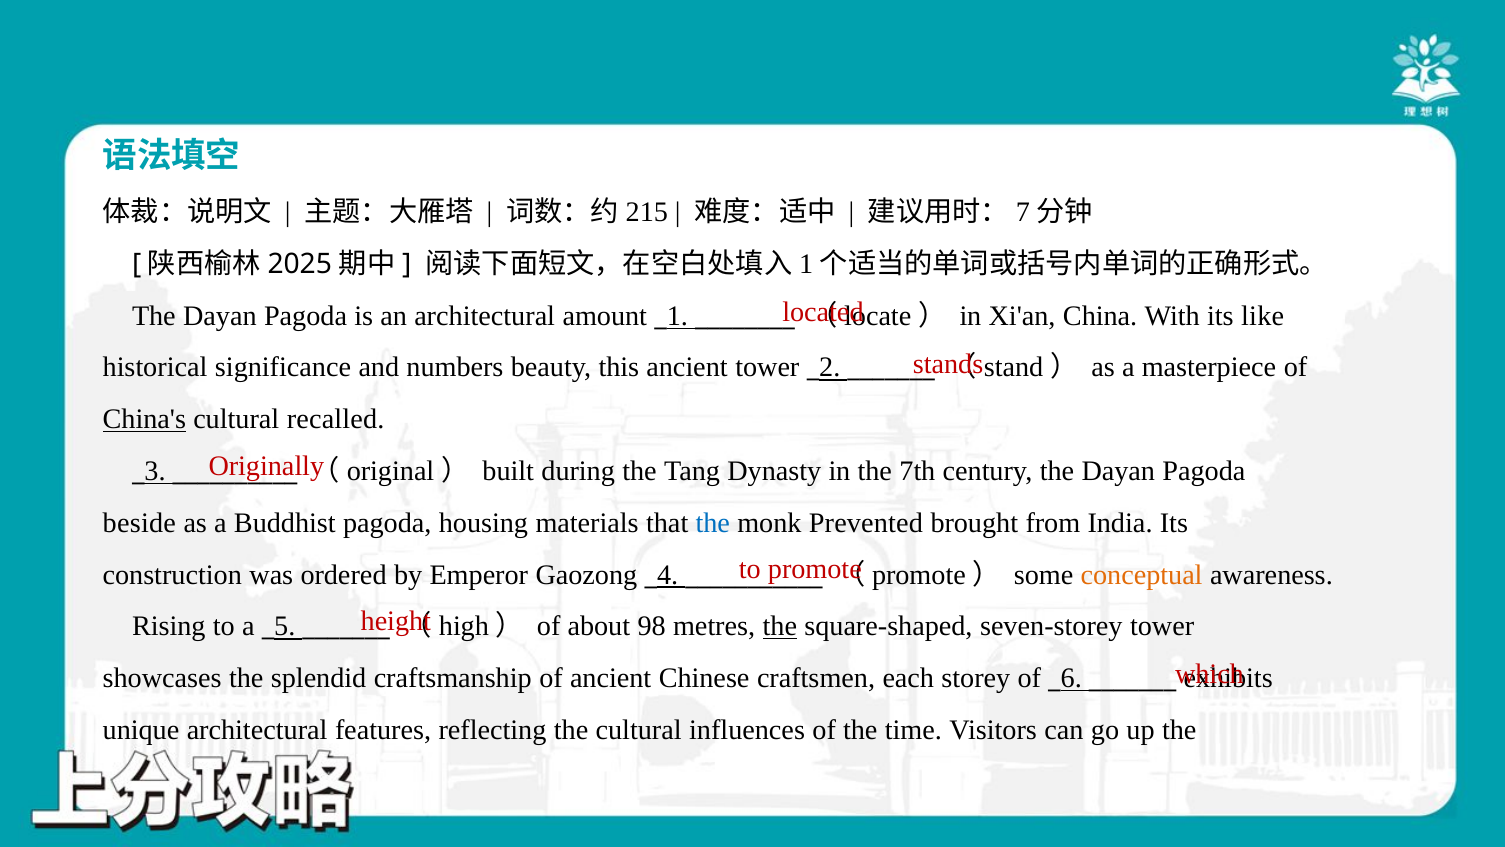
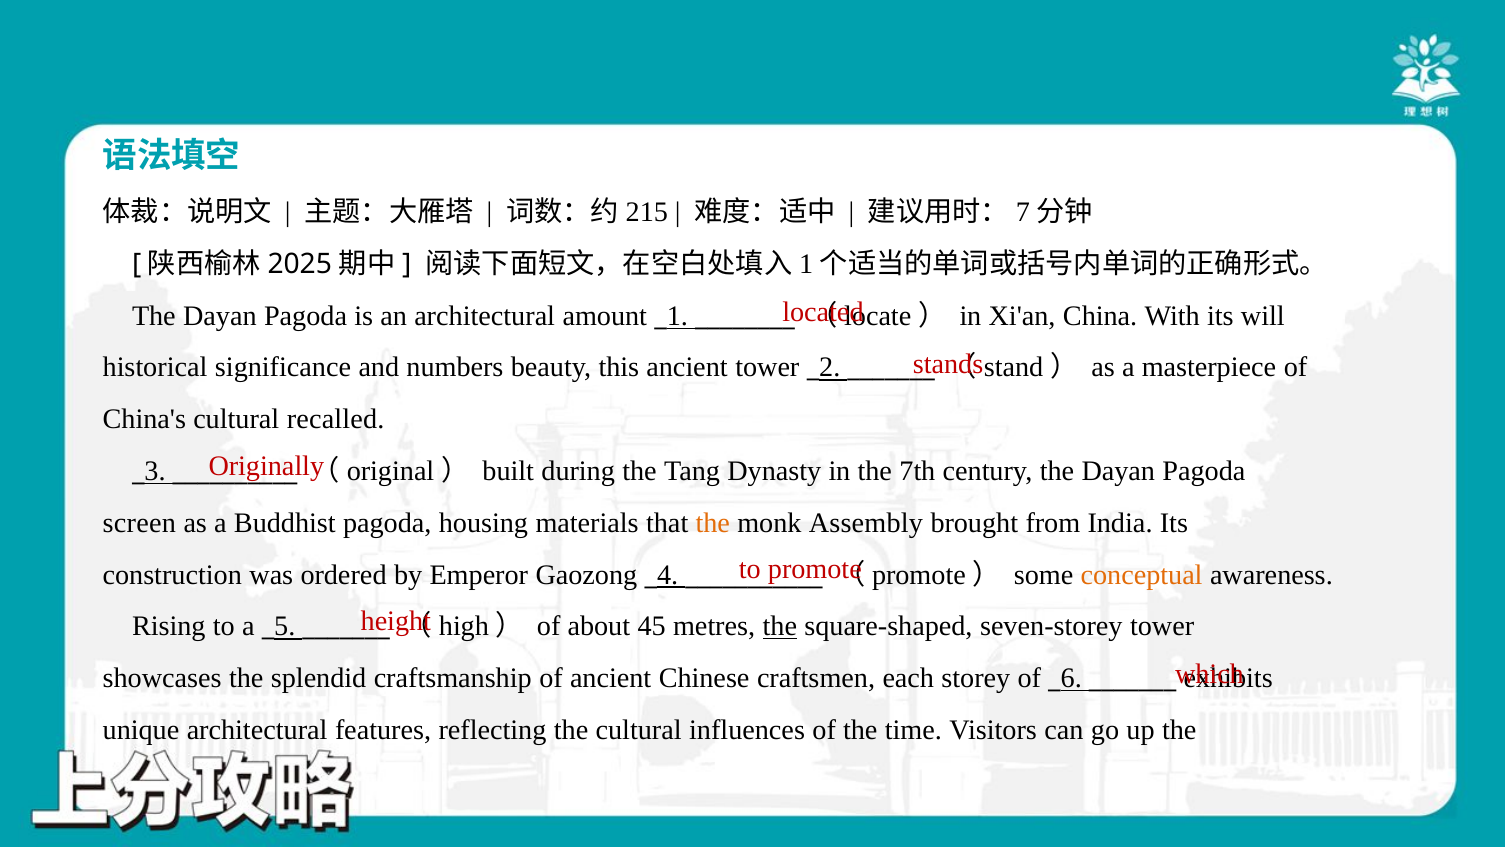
like: like -> will (1263, 316)
China's underline: present -> none (144, 419)
beside: beside -> screen (139, 523)
the colour: blue -> orange (713, 523)
Prevented: Prevented -> Assembly (866, 523)
98: 98 -> 45 (652, 626)
